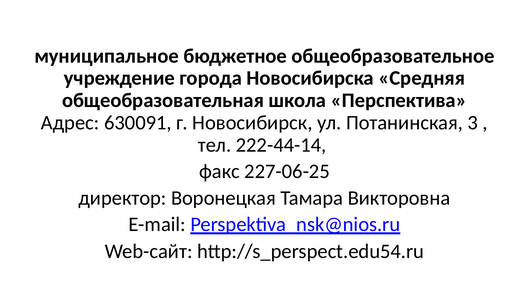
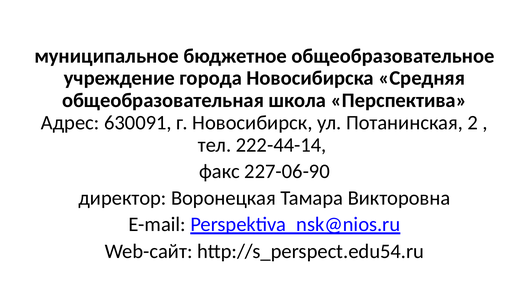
3: 3 -> 2 (473, 123)
227-06-25: 227-06-25 -> 227-06-90 (287, 171)
